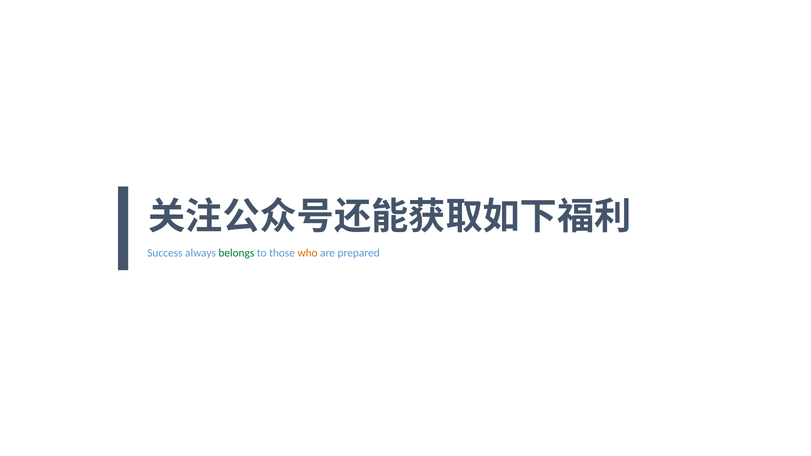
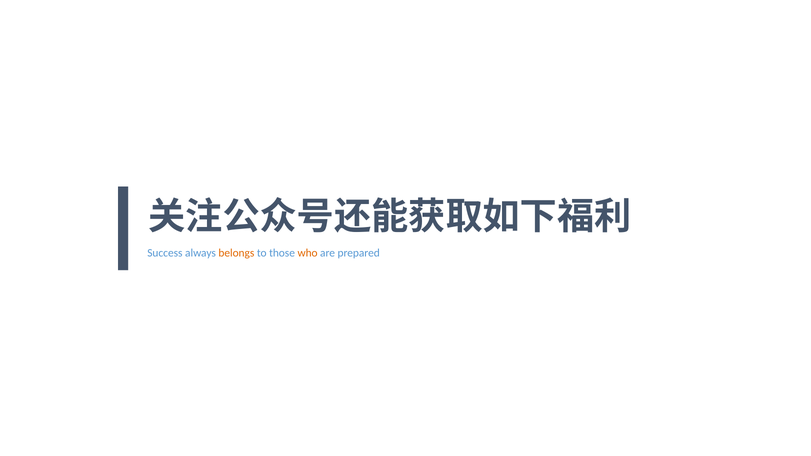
belongs colour: green -> orange (236, 253)
